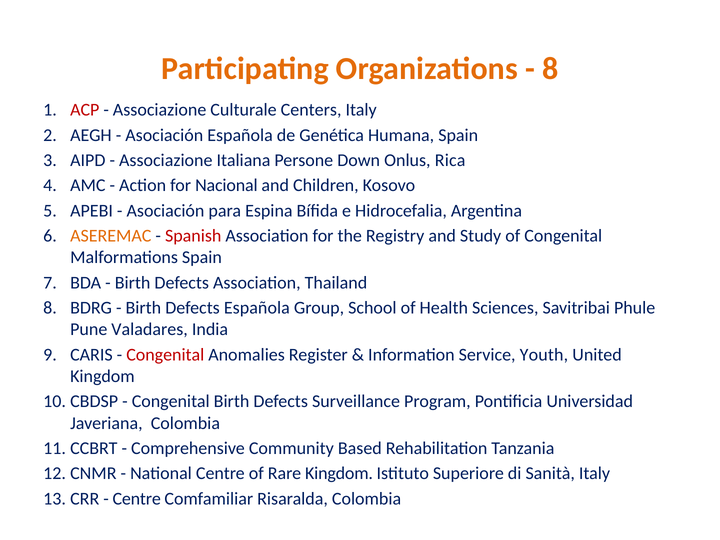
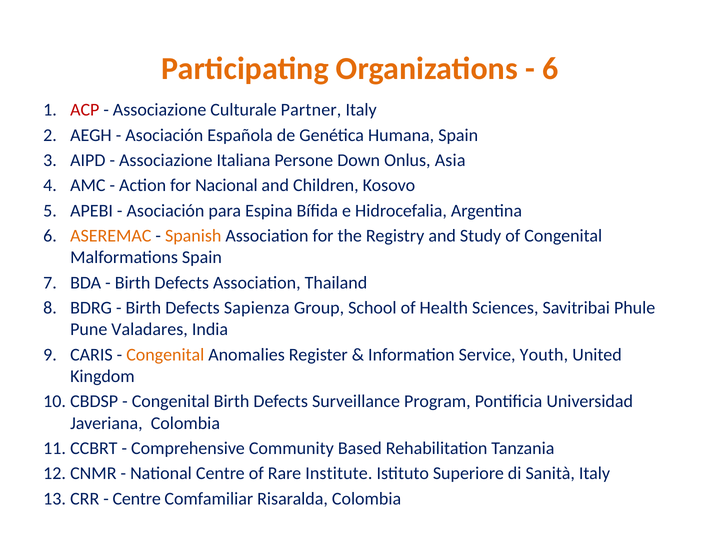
8: 8 -> 6 (550, 69)
Centers: Centers -> Partner (311, 110)
Rica: Rica -> Asia (450, 160)
Spanish colour: red -> orange (193, 236)
Defects Española: Española -> Sapienza (257, 308)
Congenital colour: red -> orange (165, 355)
Rare Kingdom: Kingdom -> Institute (339, 473)
